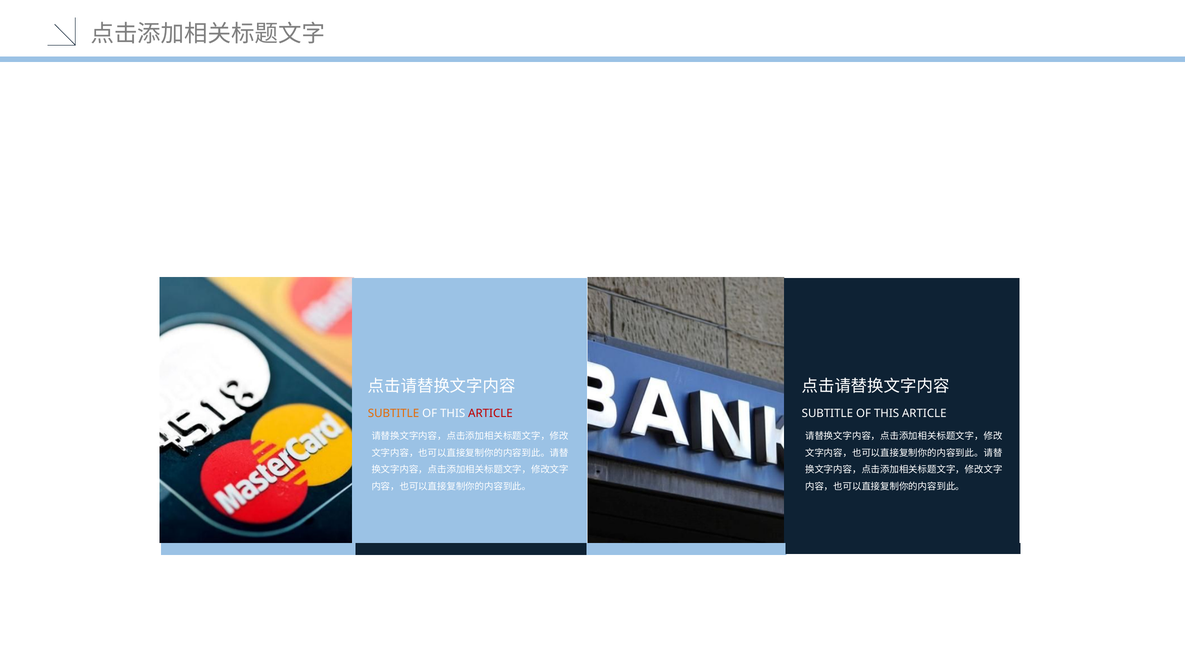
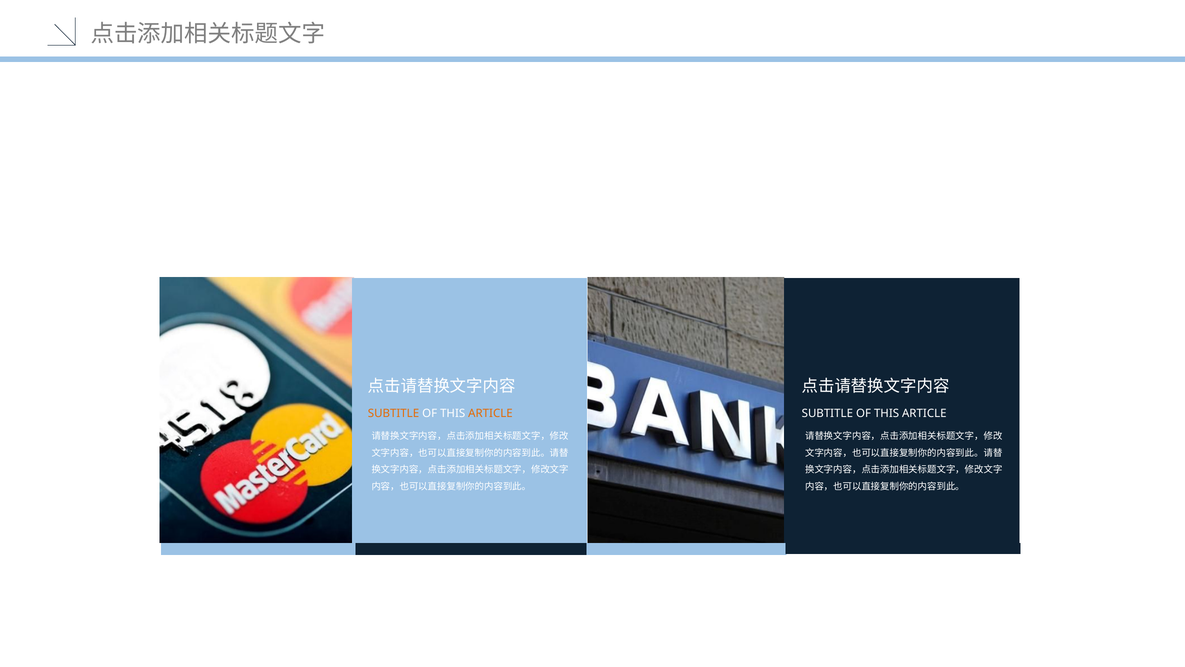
ARTICLE colour: red -> orange (490, 413)
